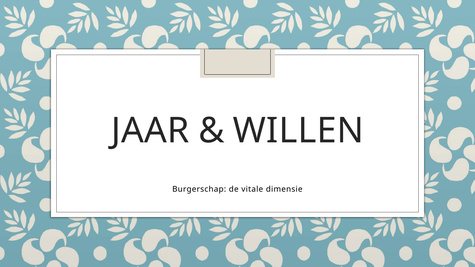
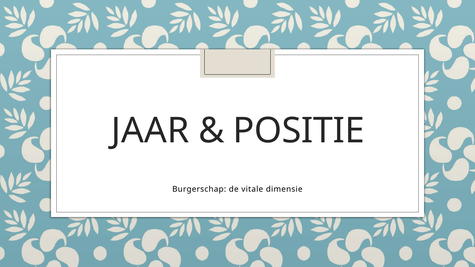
WILLEN: WILLEN -> POSITIE (299, 131)
